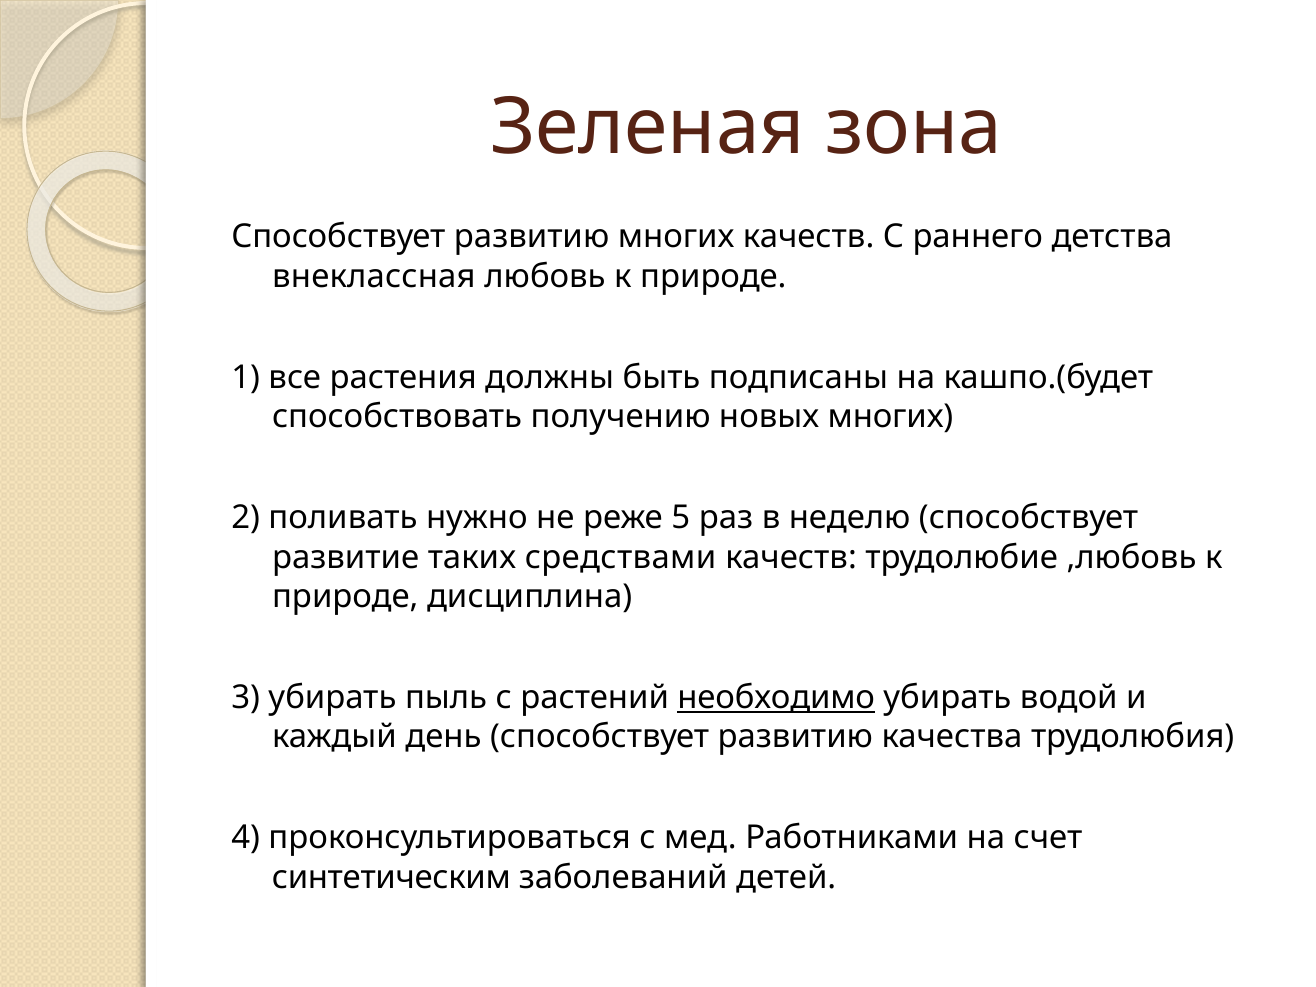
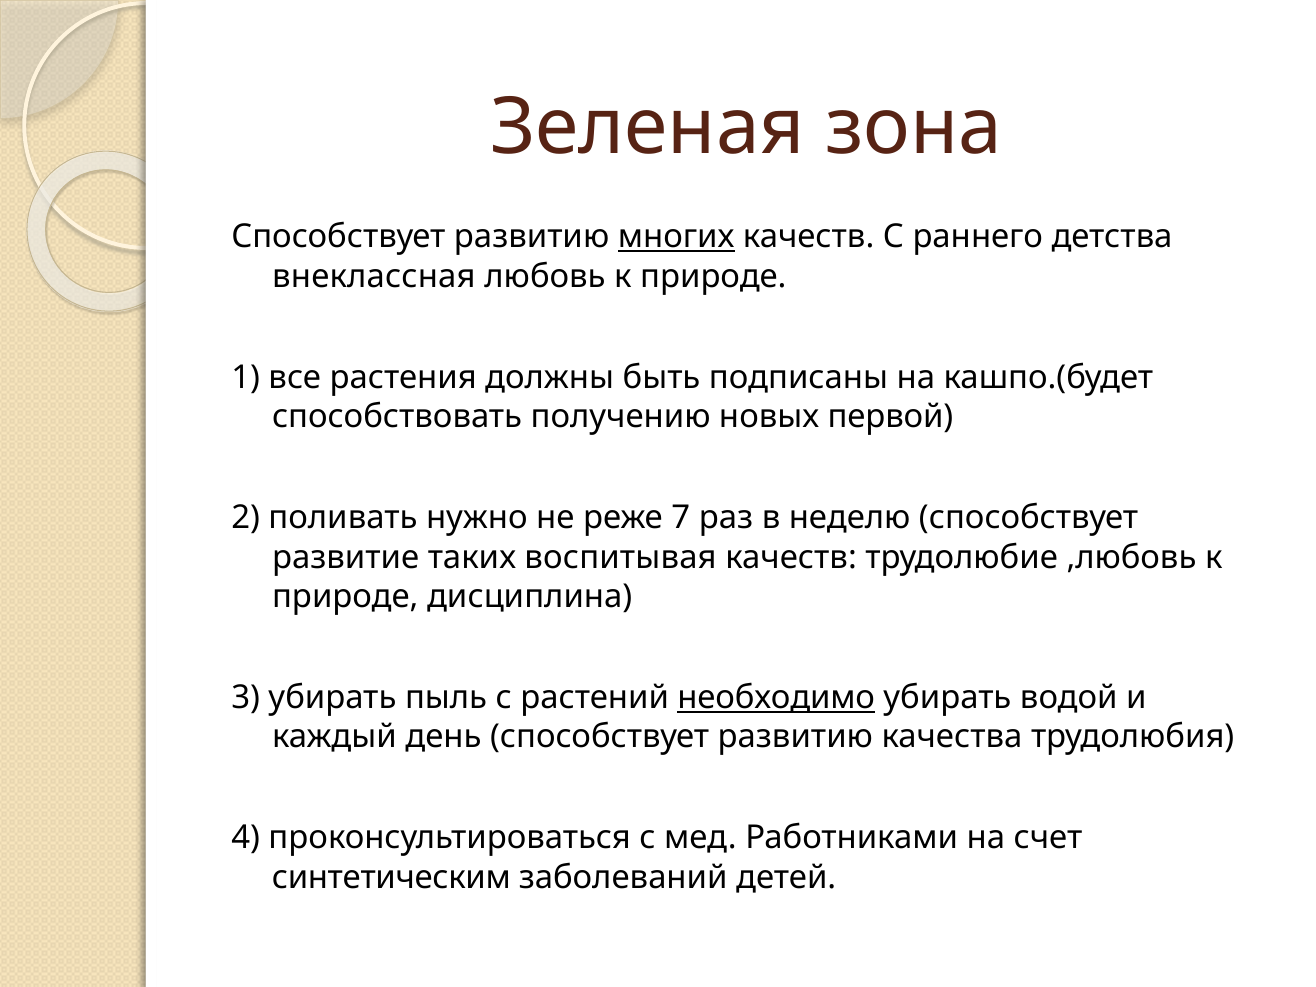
многих underline: none -> present (676, 237)
новых многих: многих -> первой (890, 417)
5: 5 -> 7 (681, 518)
средствами: средствами -> воспитывая (621, 557)
